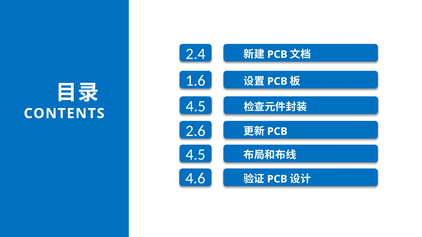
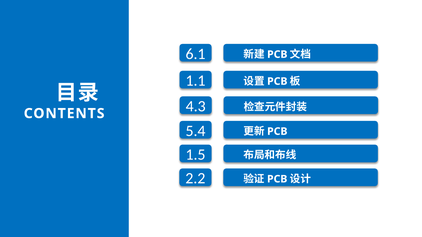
2.4: 2.4 -> 6.1 (196, 54)
1.6: 1.6 -> 1.1 (196, 81)
4.5: 4.5 -> 4.3 (196, 106)
2.6: 2.6 -> 5.4 (196, 131)
4.5: 4.5 -> 1.5 (196, 155)
4.6: 4.6 -> 2.2 (195, 179)
